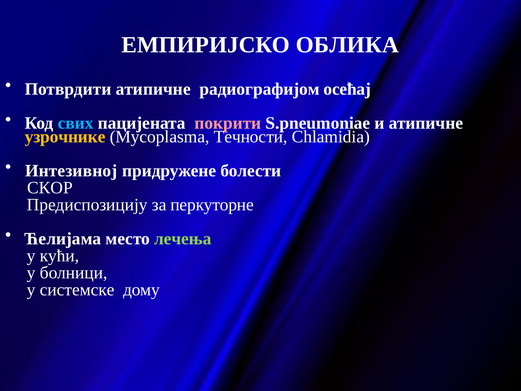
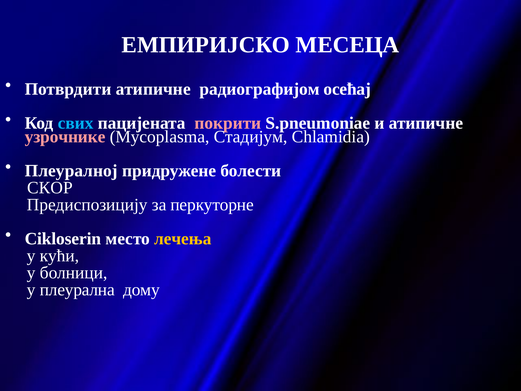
ОБЛИКА: ОБЛИКА -> МЕСЕЦА (347, 45)
узрочнике colour: yellow -> pink (65, 137)
Течности: Течности -> Стадијум (251, 137)
Интезивној: Интезивној -> Плеуралној (71, 171)
Ћелијама: Ћелијама -> Cikloserin (63, 239)
лечења colour: light green -> yellow (183, 239)
системске: системске -> плеурална (77, 290)
